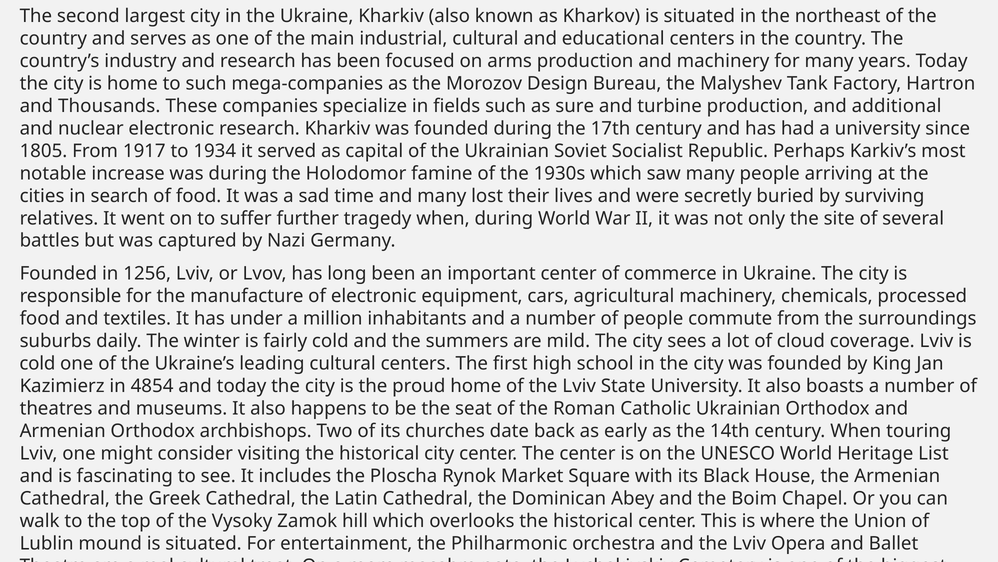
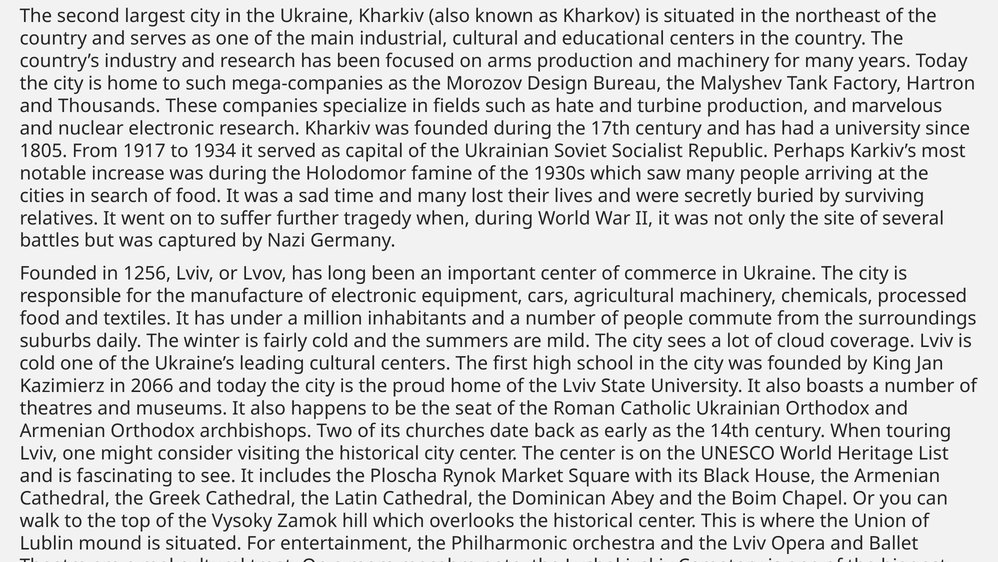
sure: sure -> hate (575, 106)
additional: additional -> marvelous (897, 106)
4854: 4854 -> 2066 (152, 386)
